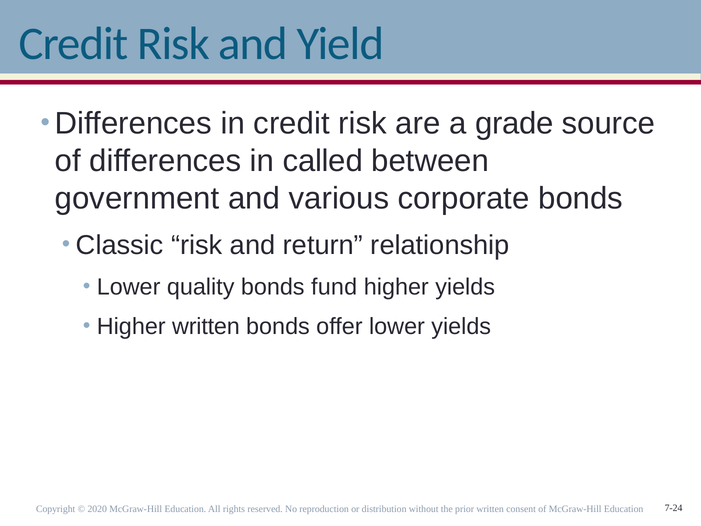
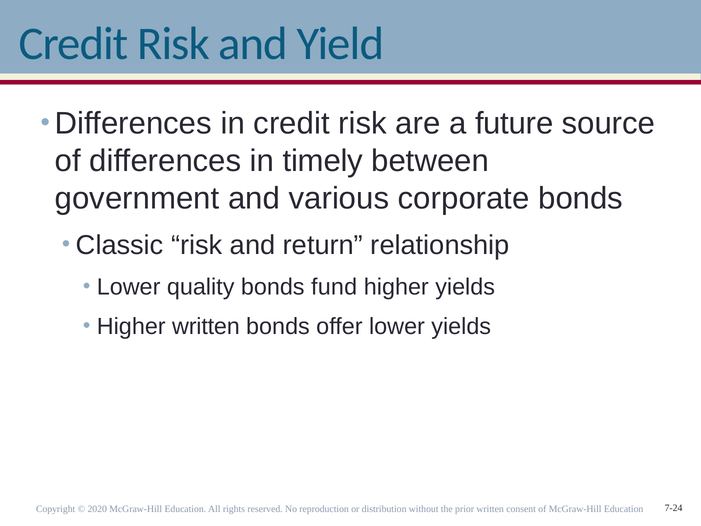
grade: grade -> future (514, 124)
called: called -> timely (323, 161)
